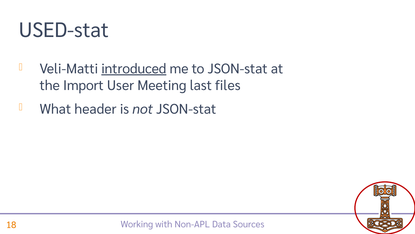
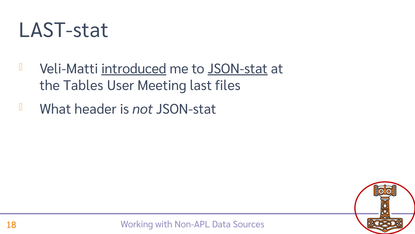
USED-stat: USED-stat -> LAST-stat (64, 30)
JSON-stat underline: none -> present (238, 69)
Import: Import -> Tables (83, 85)
